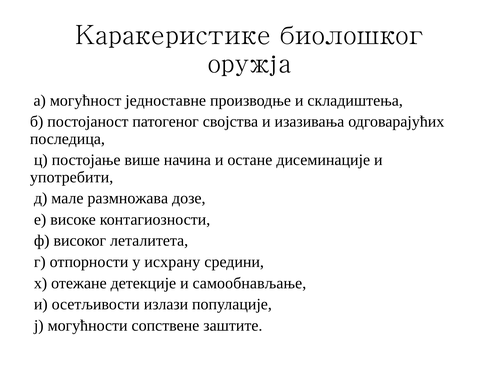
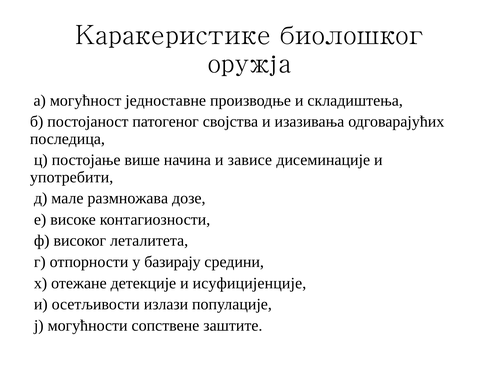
остане: остане -> зависе (250, 160)
исхрану: исхрану -> базирају (172, 262)
самообнављање: самообнављање -> исуфицијенције (249, 283)
